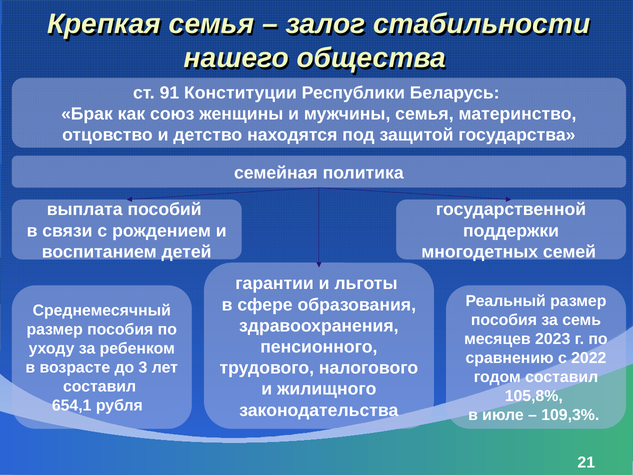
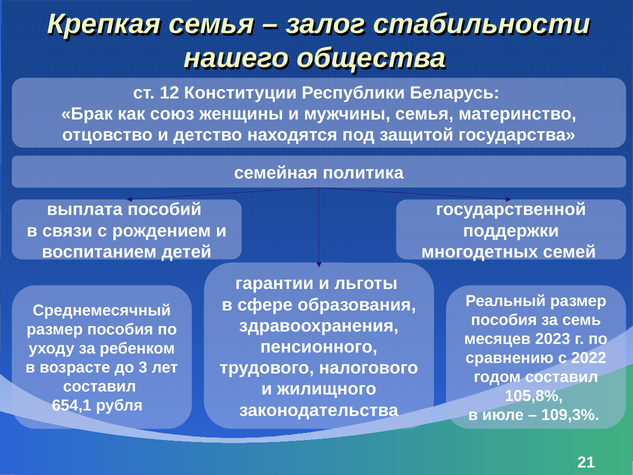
91: 91 -> 12 (169, 93)
